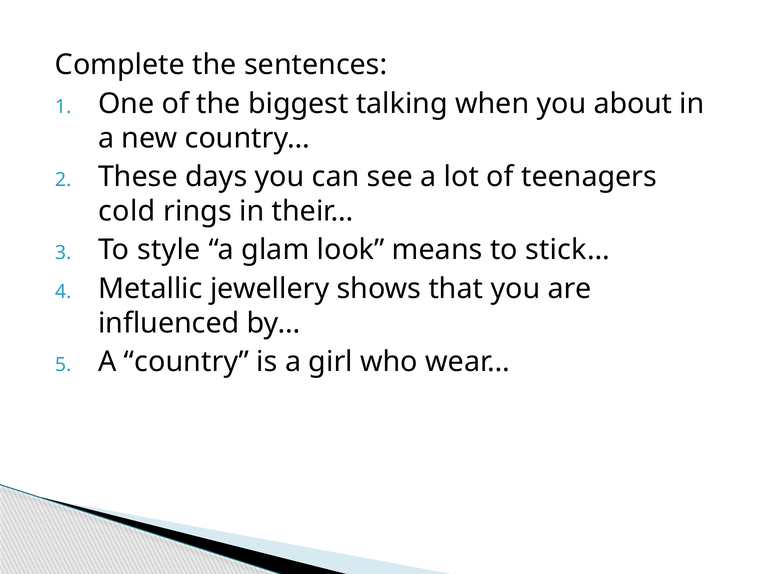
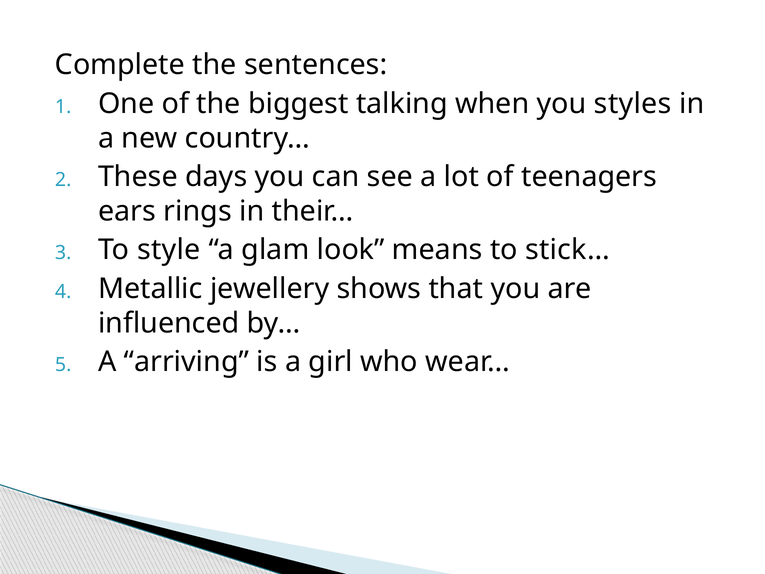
about: about -> styles (633, 104)
cold: cold -> ears (127, 211)
country: country -> arriving (186, 362)
